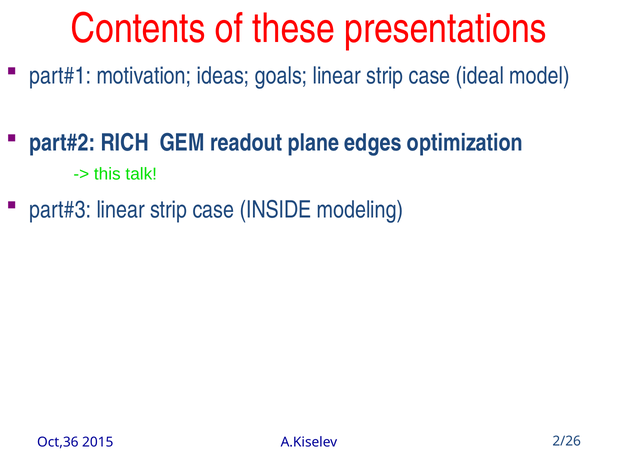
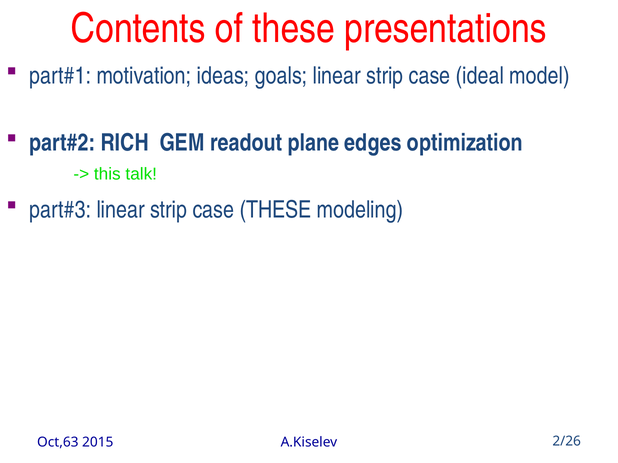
case INSIDE: INSIDE -> THESE (276, 210)
Oct,36: Oct,36 -> Oct,63 (58, 443)
